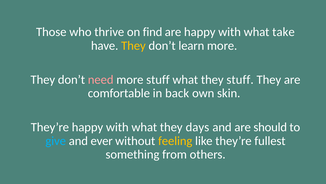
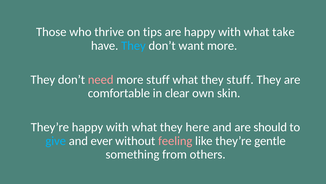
find: find -> tips (152, 32)
They colour: yellow -> light blue (133, 45)
learn: learn -> want (191, 45)
back: back -> clear (177, 93)
days: days -> here (197, 127)
feeling colour: yellow -> pink (175, 140)
fullest: fullest -> gentle (270, 140)
